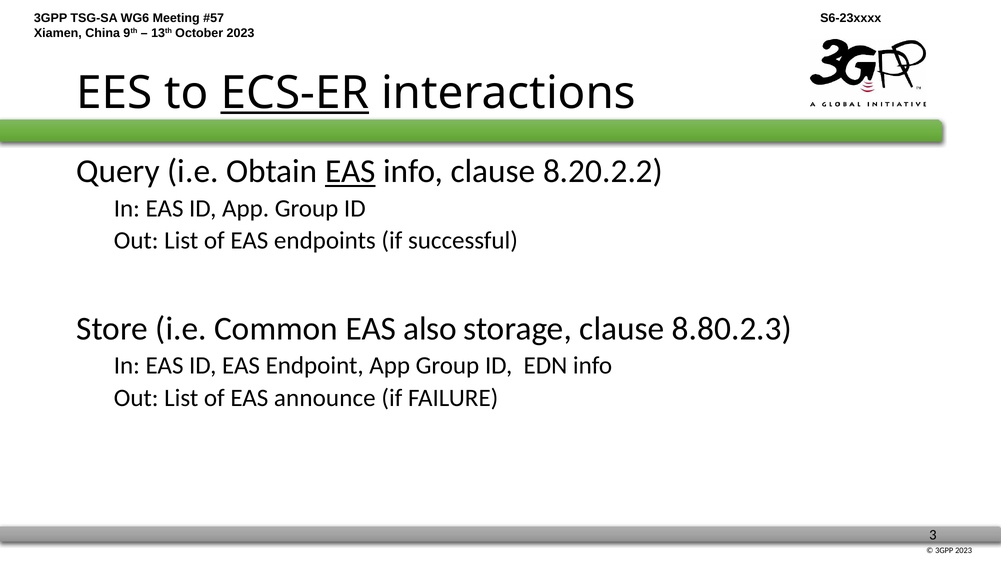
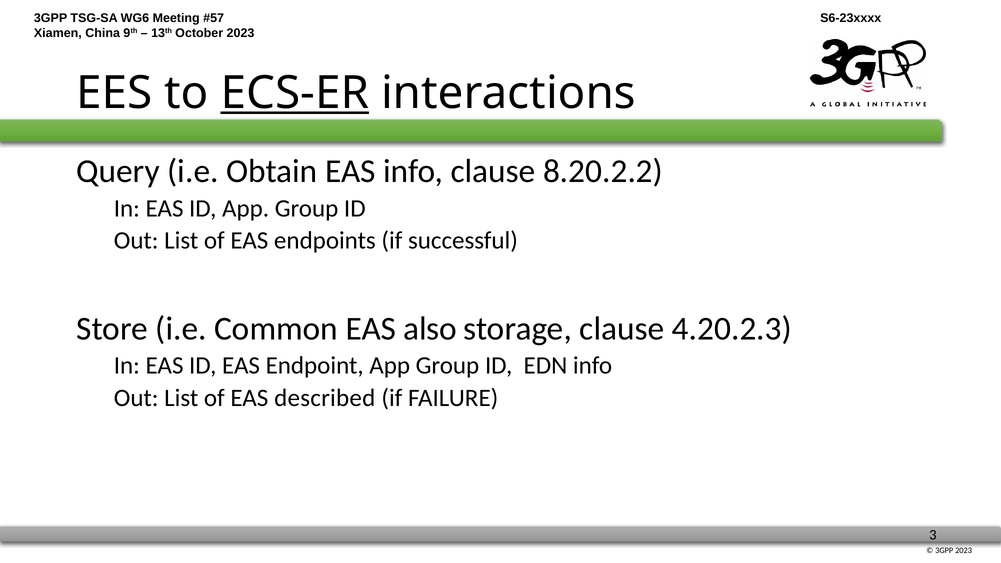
EAS underline: present -> none (350, 171)
8.80.2.3: 8.80.2.3 -> 4.20.2.3 (732, 329)
announce: announce -> described (325, 398)
